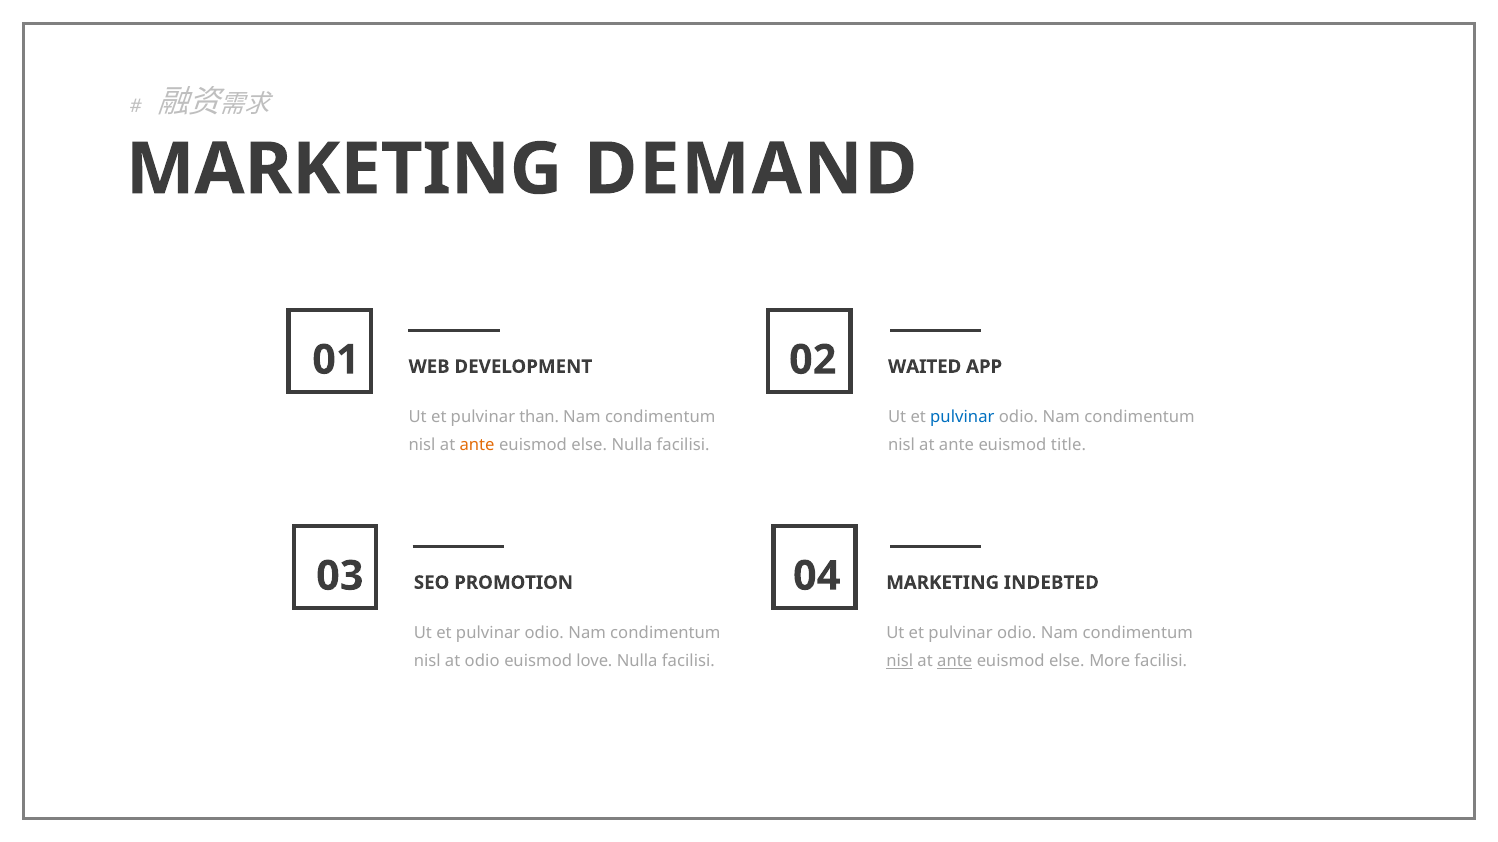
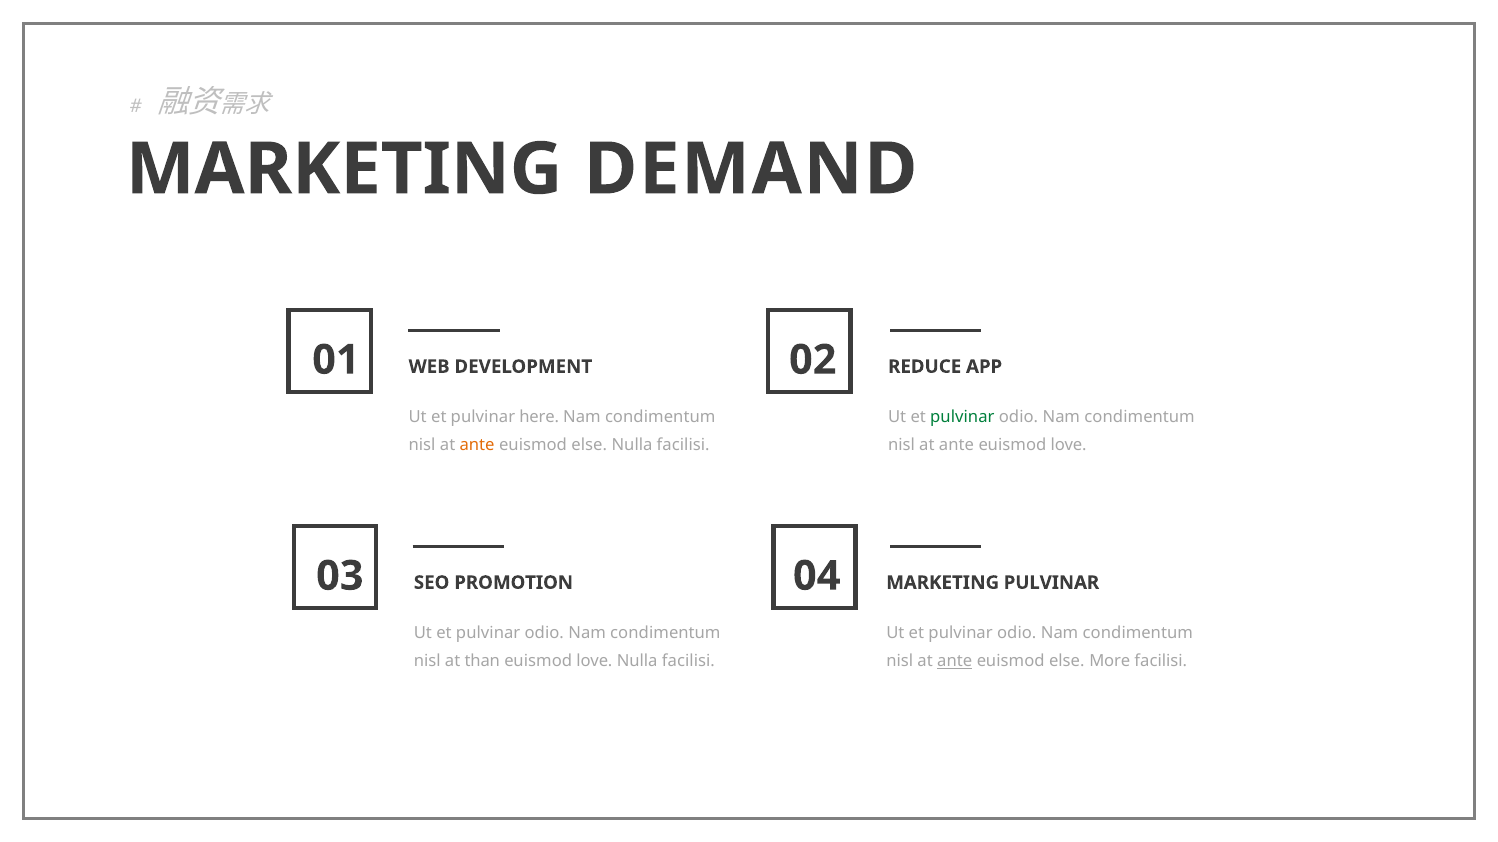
WAITED: WAITED -> REDUCE (925, 367)
than: than -> here (539, 417)
pulvinar colour: blue -> green (962, 417)
ante euismod title: title -> love (1069, 445)
MARKETING INDEBTED: INDEBTED -> PULVINAR (1051, 583)
at odio: odio -> than (482, 661)
nisl underline: present -> none (900, 661)
